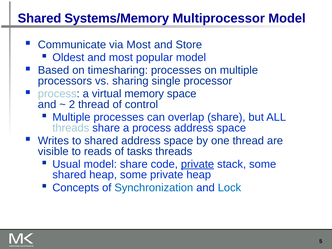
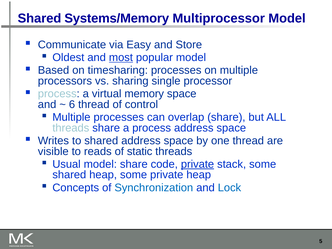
via Most: Most -> Easy (139, 45)
most underline: none -> present (121, 58)
2: 2 -> 6 (72, 104)
tasks: tasks -> static (140, 151)
